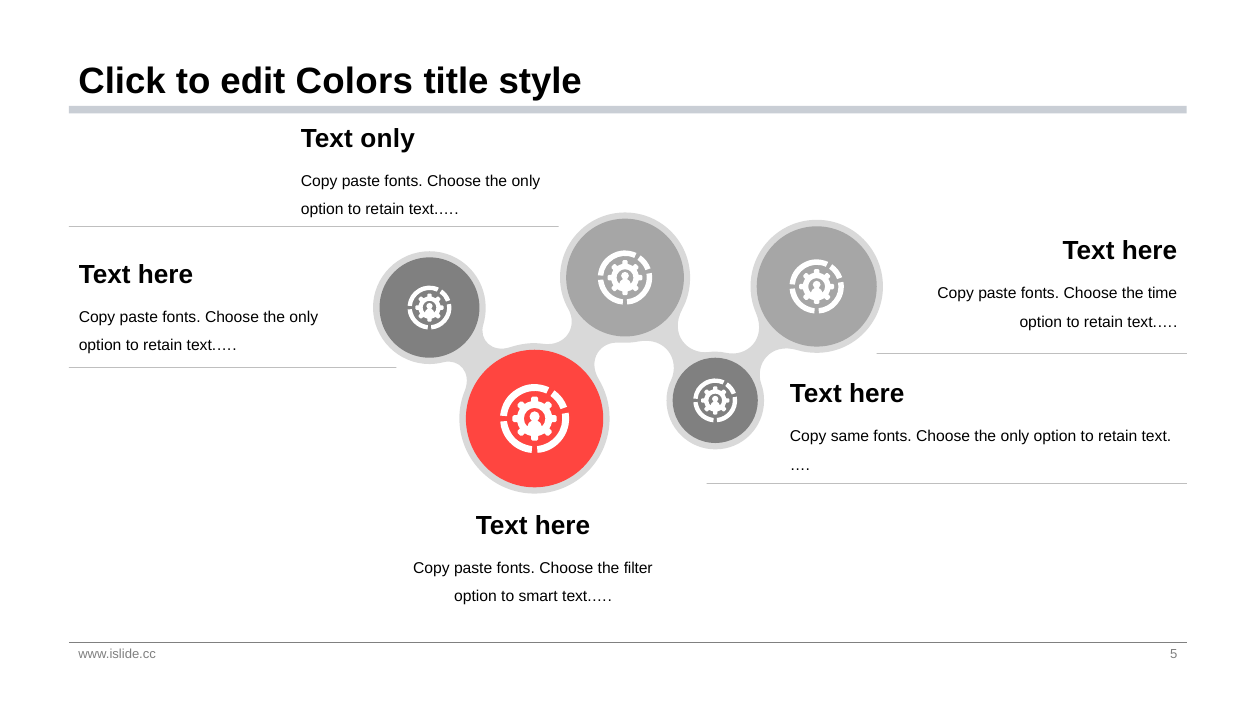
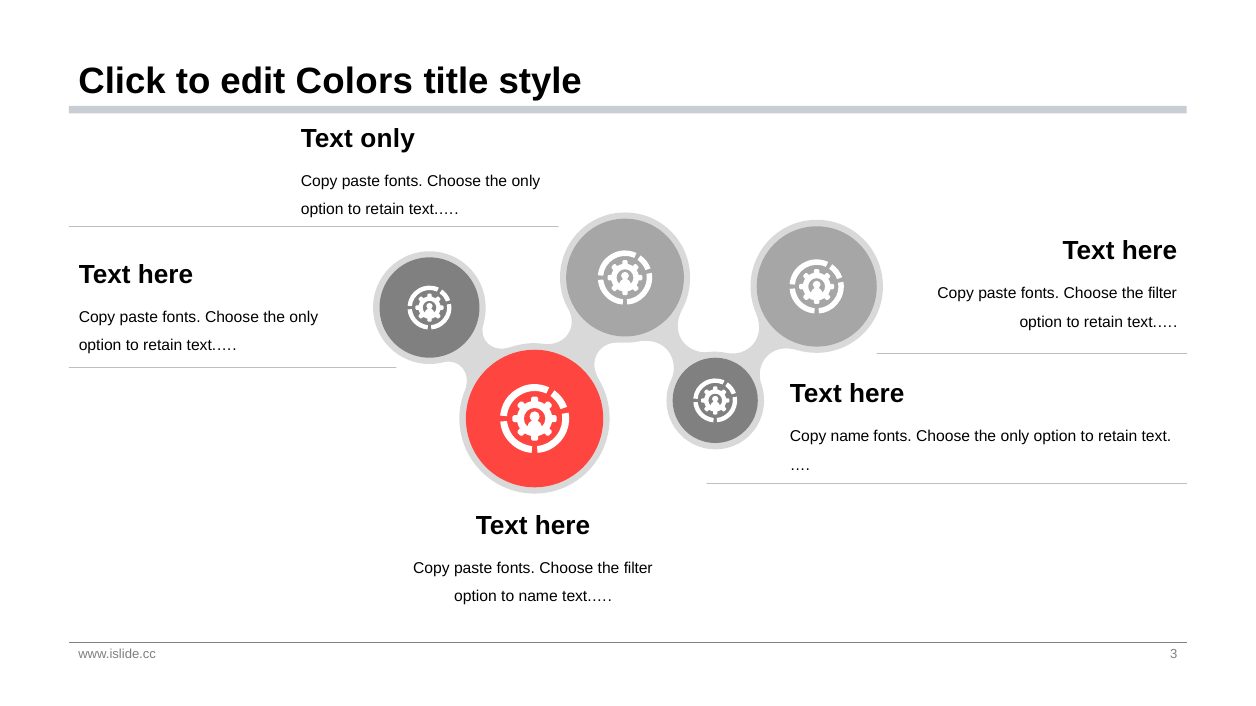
time: time -> filter (1162, 294)
Copy same: same -> name (850, 437)
to smart: smart -> name (538, 597)
5: 5 -> 3 (1174, 654)
